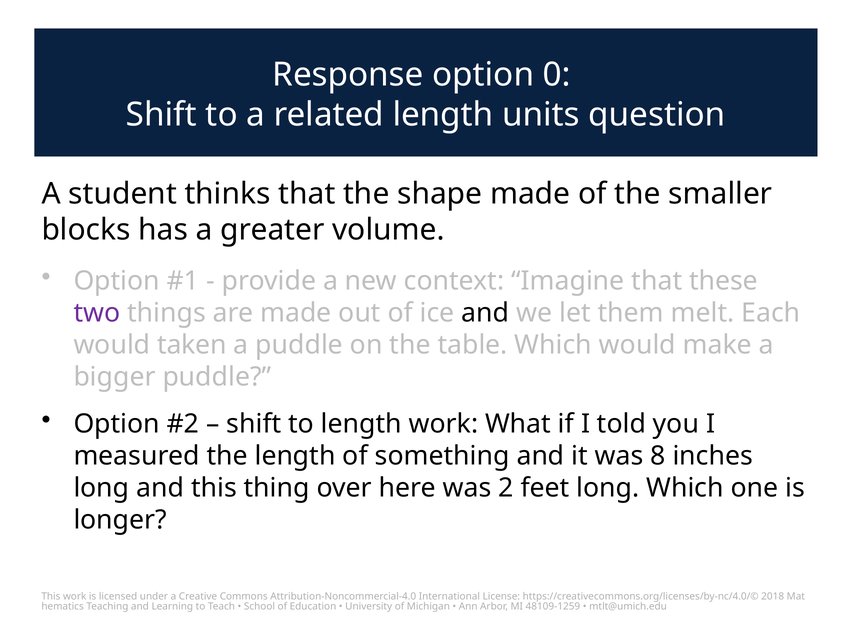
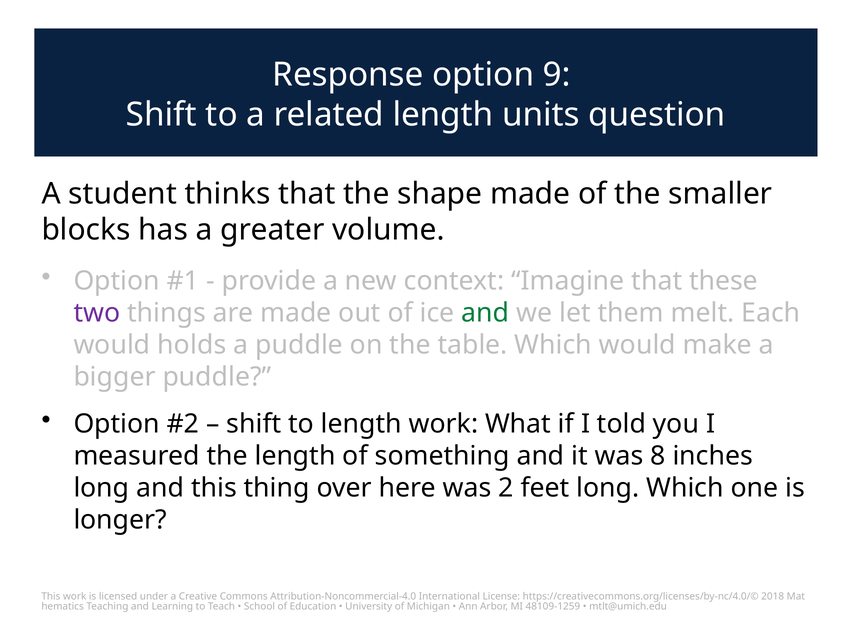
0: 0 -> 9 (557, 75)
and colour: black -> green (485, 313)
taken: taken -> holds (192, 345)
